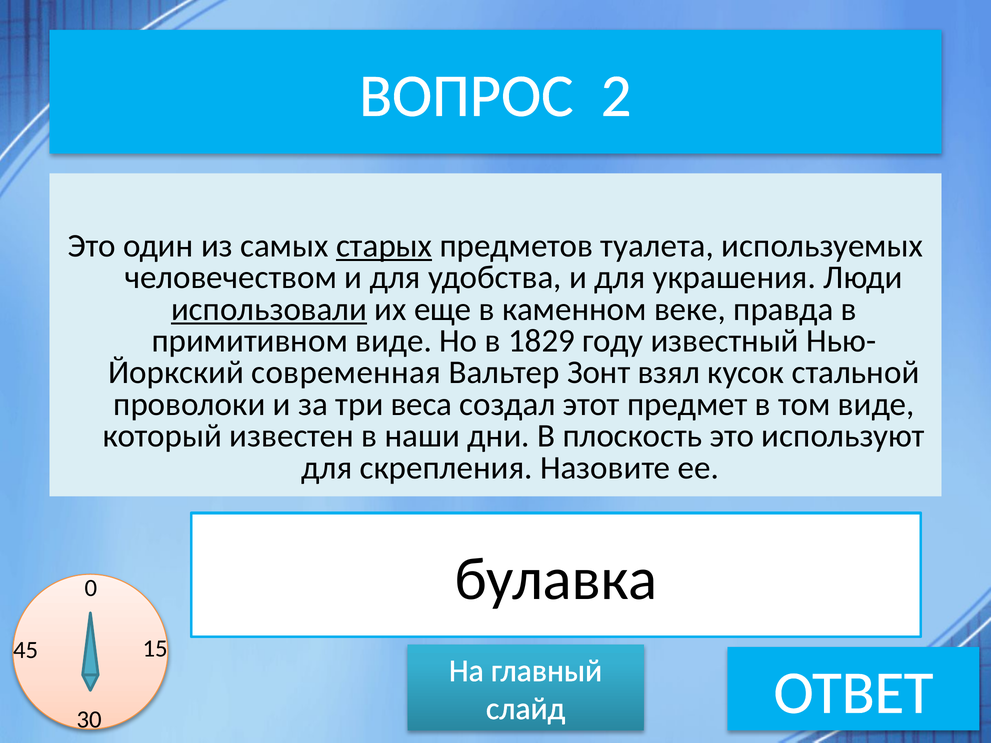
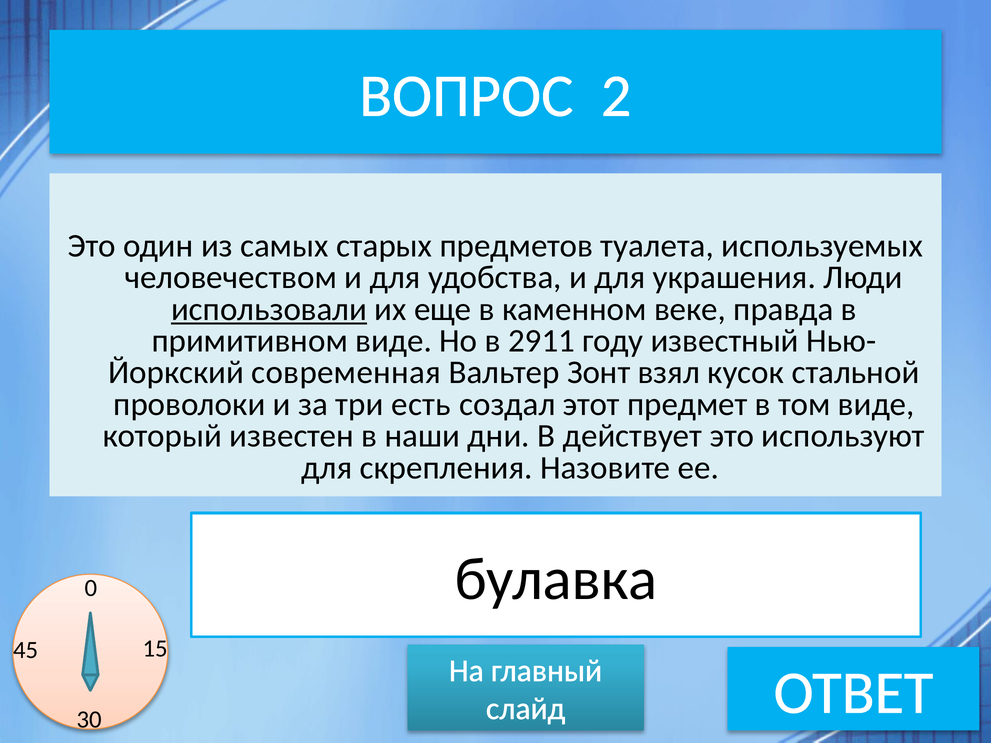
старых underline: present -> none (384, 246)
1829: 1829 -> 2911 (542, 341)
веса: веса -> есть (421, 404)
плоскость: плоскость -> действует (632, 436)
